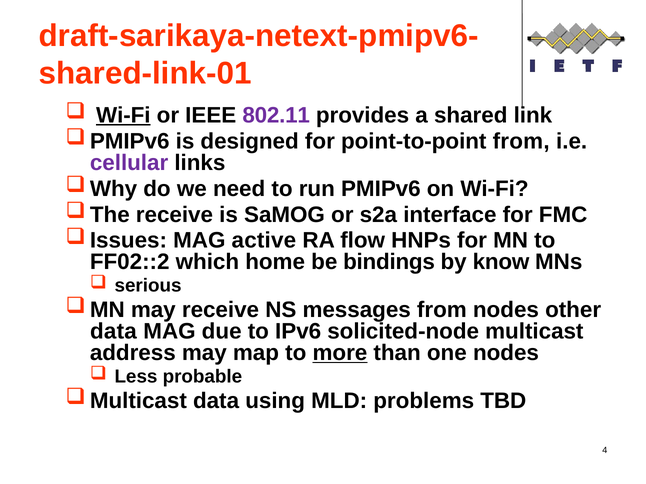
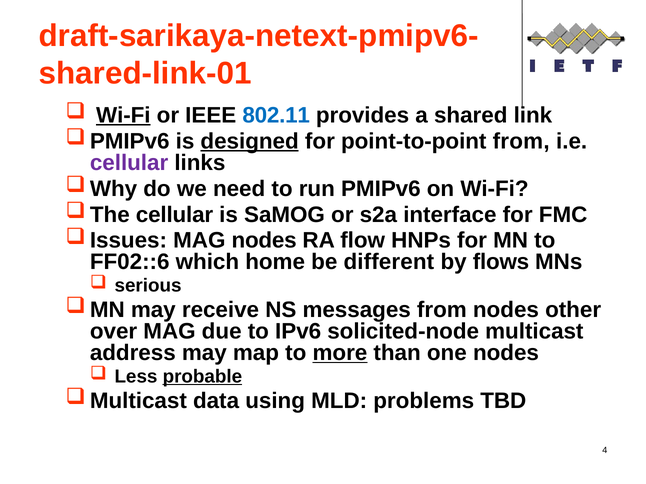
802.11 colour: purple -> blue (276, 115)
designed underline: none -> present (250, 141)
receive: receive -> cellular (175, 215)
MAG active: active -> nodes (264, 241)
FF02::2: FF02::2 -> FF02::6 (130, 262)
bindings: bindings -> different (389, 262)
know: know -> flows (501, 262)
data: data -> over (114, 332)
probable underline: none -> present (202, 377)
